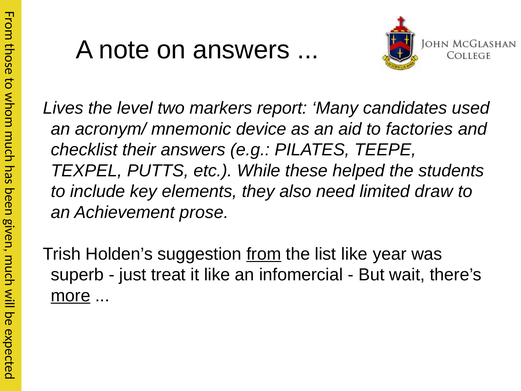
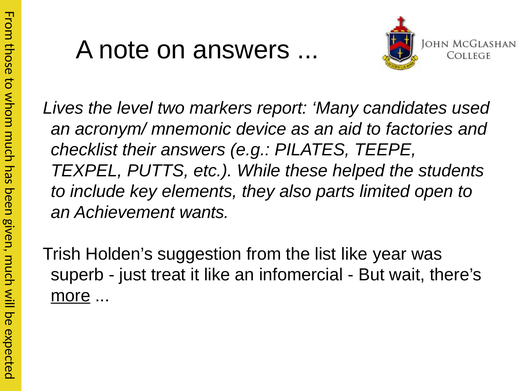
need: need -> parts (335, 191)
draw: draw -> open (434, 191)
prose: prose -> wants (204, 212)
from underline: present -> none (264, 254)
